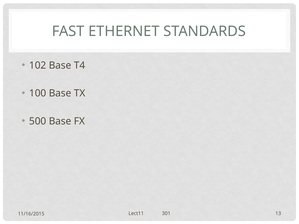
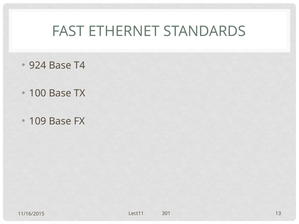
102: 102 -> 924 (38, 65)
500: 500 -> 109 (38, 121)
